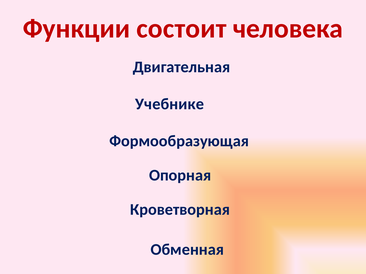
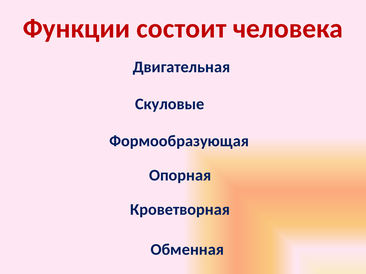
Учебнике: Учебнике -> Скуловые (170, 104)
